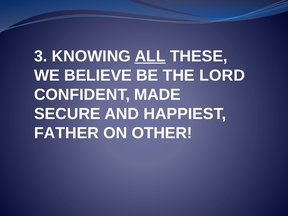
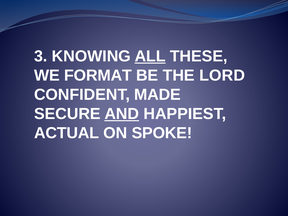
BELIEVE: BELIEVE -> FORMAT (98, 75)
AND underline: none -> present (122, 114)
FATHER: FATHER -> ACTUAL (67, 133)
OTHER: OTHER -> SPOKE (162, 133)
